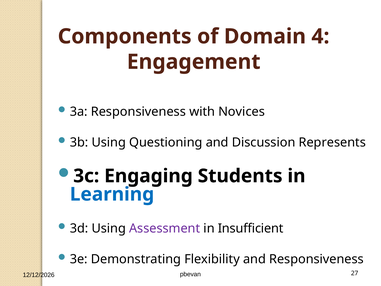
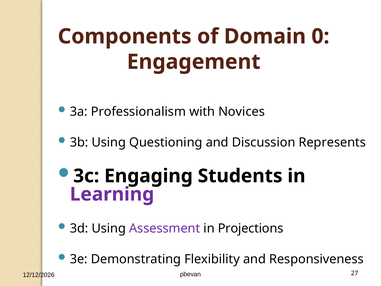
4: 4 -> 0 (320, 36)
3a Responsiveness: Responsiveness -> Professionalism (138, 112)
Learning colour: blue -> purple (112, 194)
Insufficient: Insufficient -> Projections (251, 228)
